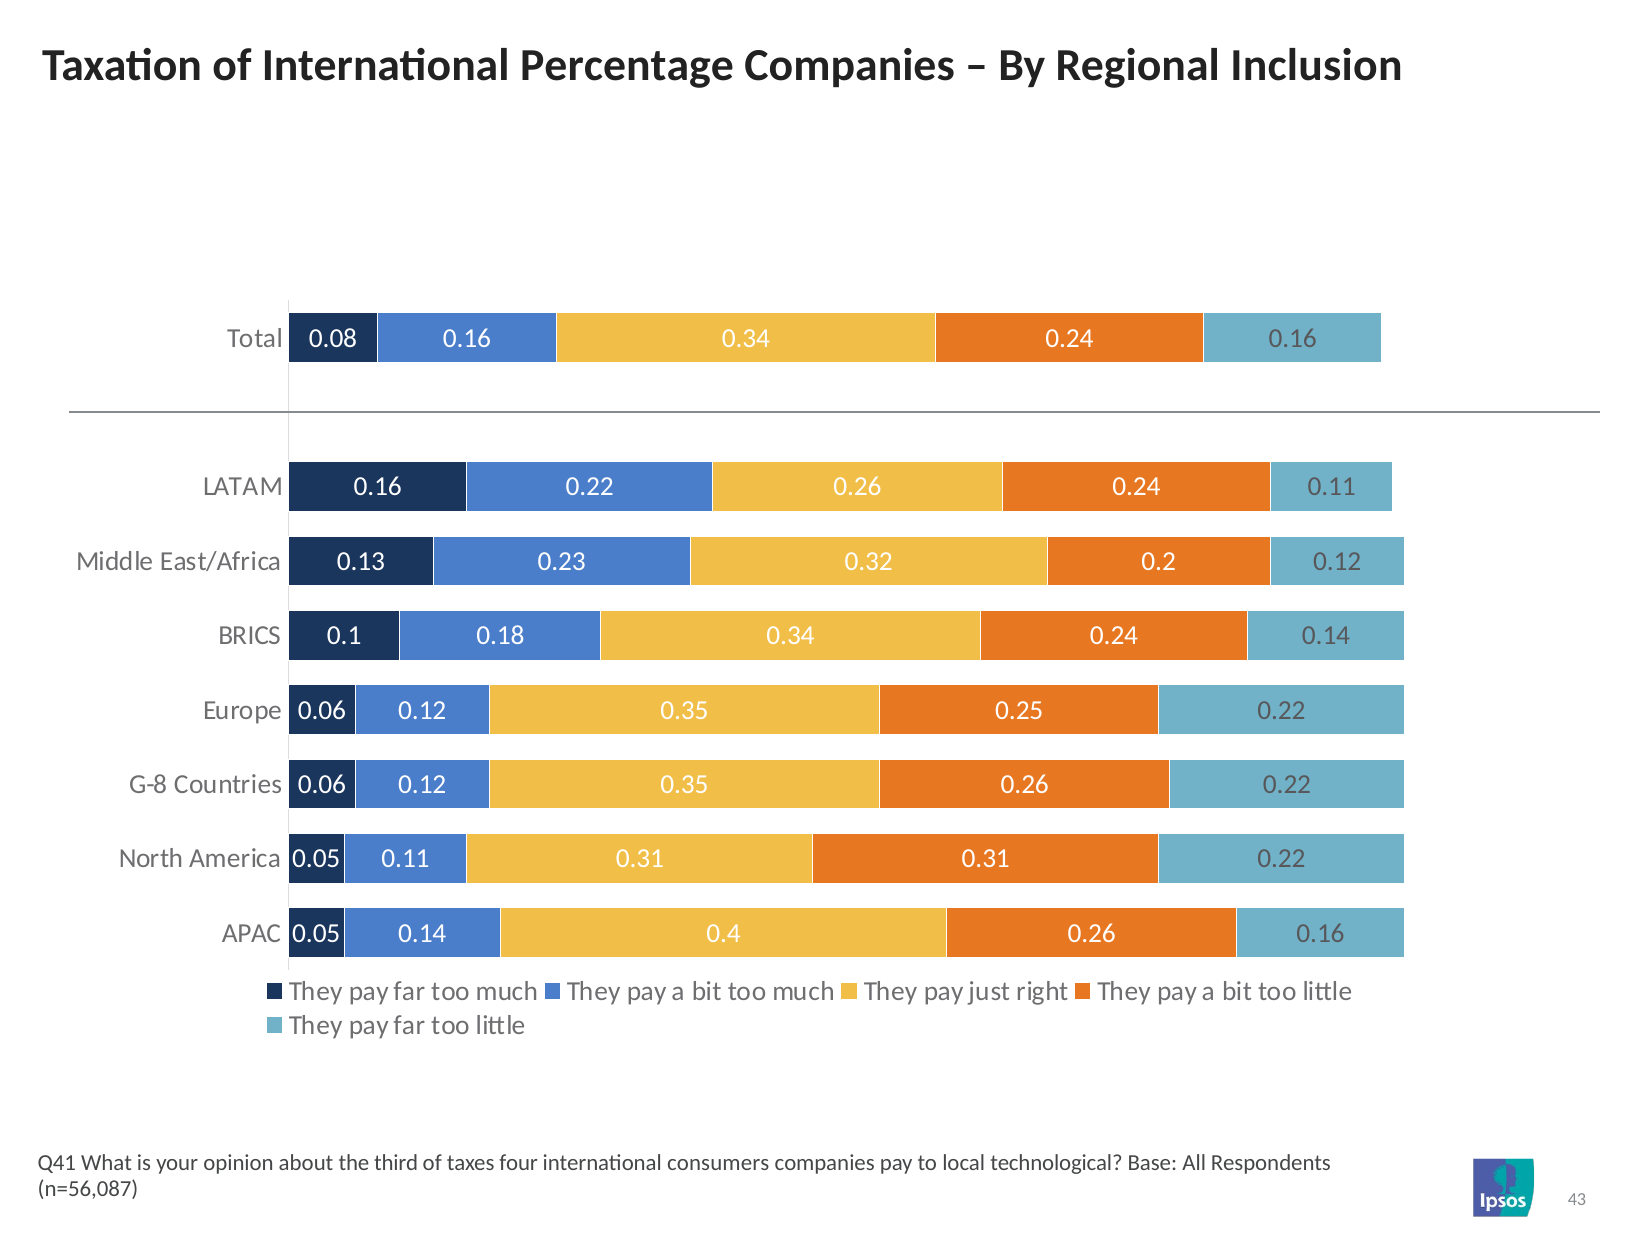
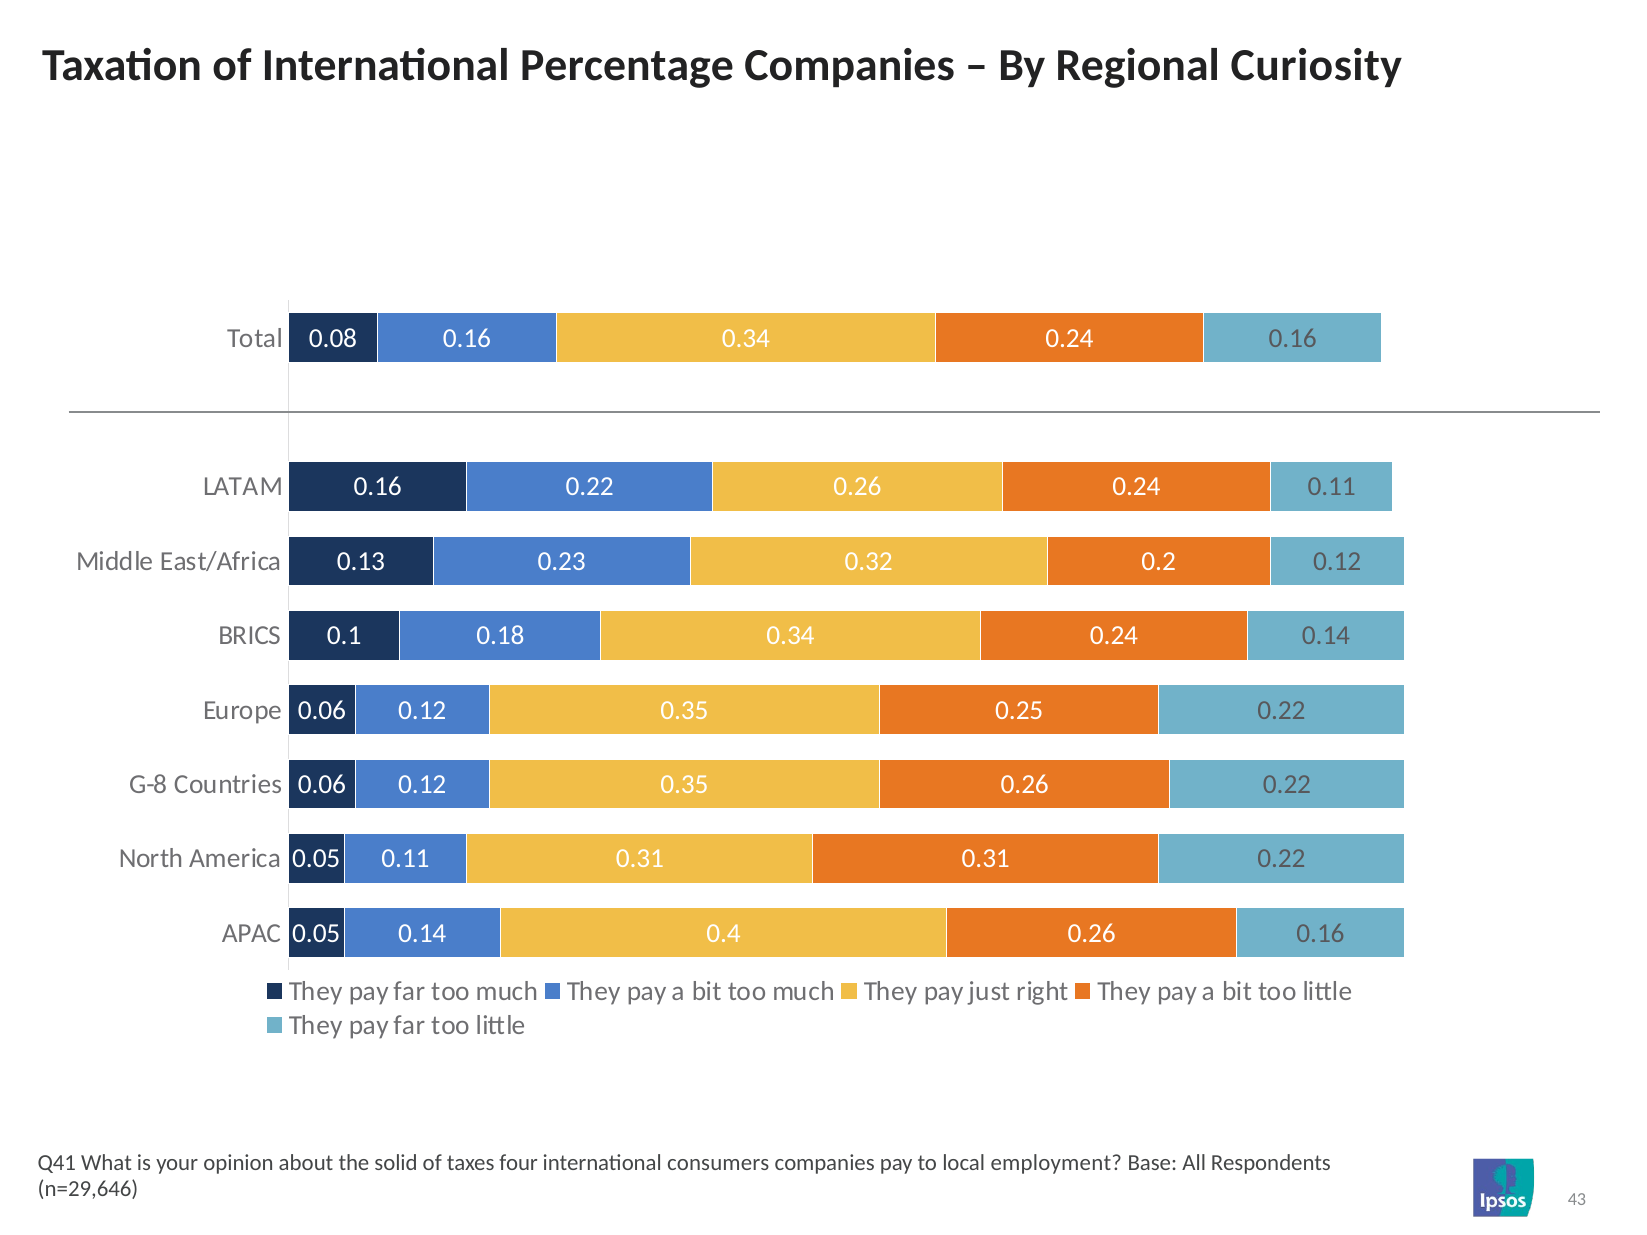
Inclusion: Inclusion -> Curiosity (1316, 66)
third: third -> solid (396, 1163)
technological: technological -> employment (1056, 1163)
n=56,087: n=56,087 -> n=29,646 (88, 1189)
